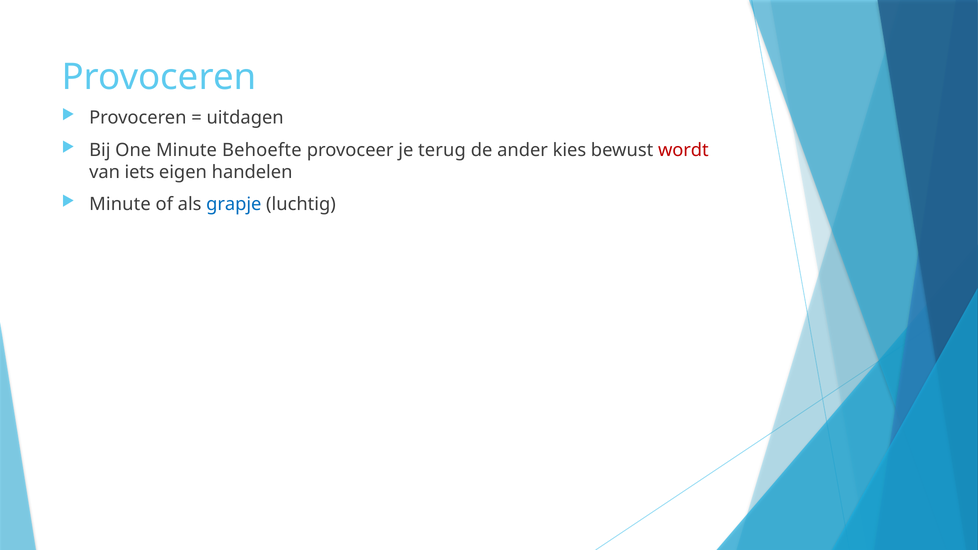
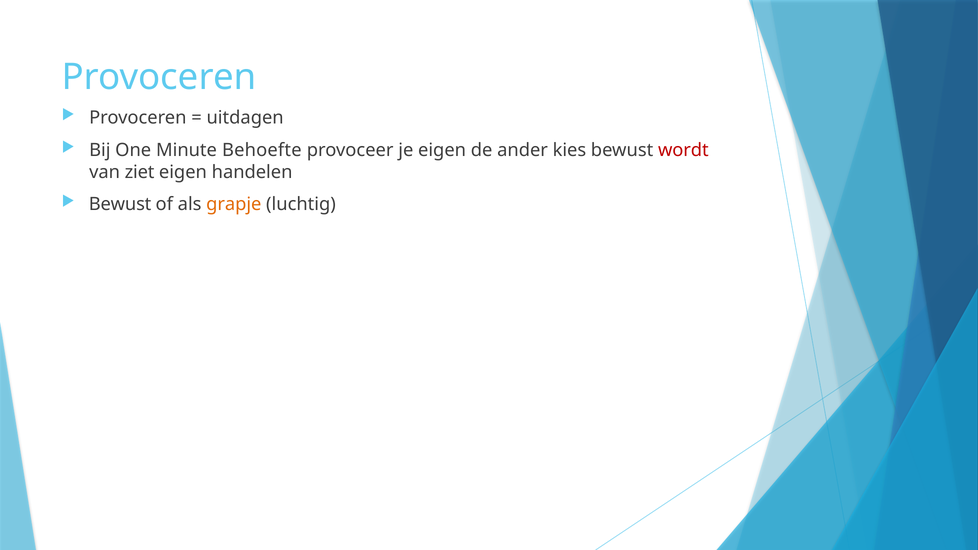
je terug: terug -> eigen (442, 150)
iets: iets -> ziet (140, 172)
Minute: Minute -> Bewust (120, 204)
grapje colour: blue -> orange (234, 204)
